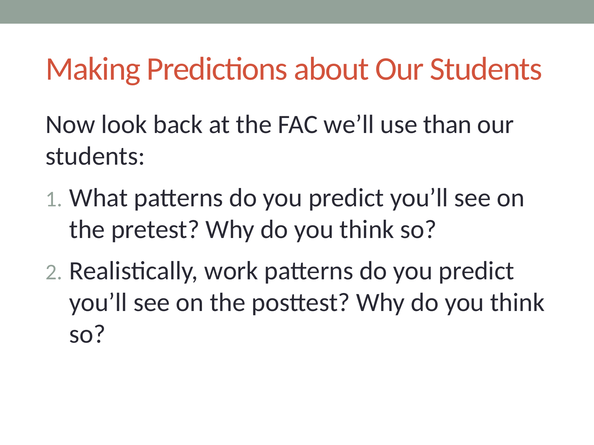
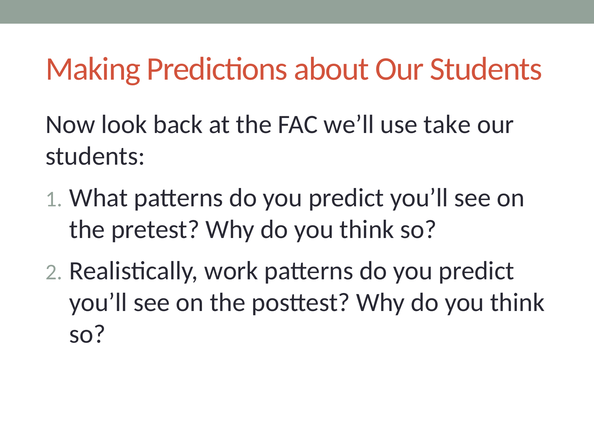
than: than -> take (447, 125)
